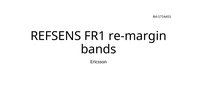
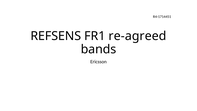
re-margin: re-margin -> re-agreed (137, 36)
